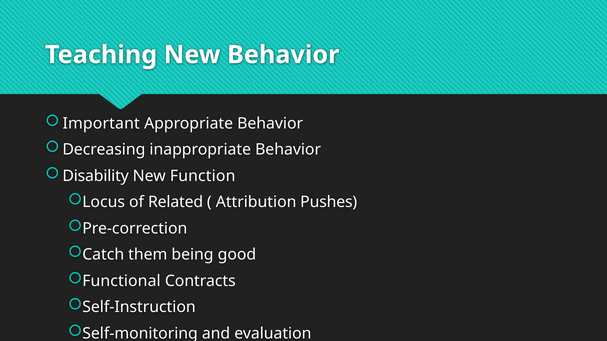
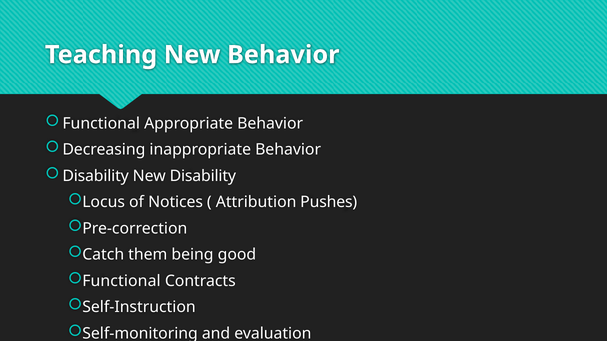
Important: Important -> Functional (101, 123)
New Function: Function -> Disability (203, 176)
Related: Related -> Notices (176, 202)
